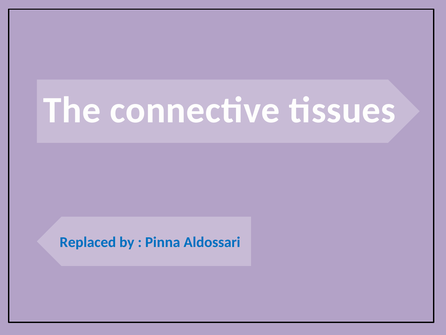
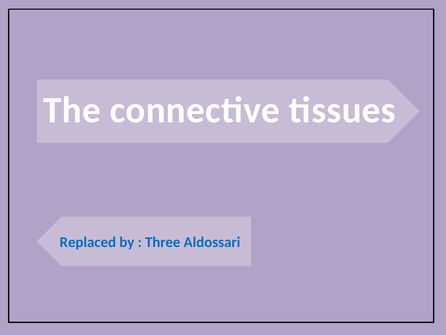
Pinna: Pinna -> Three (163, 242)
